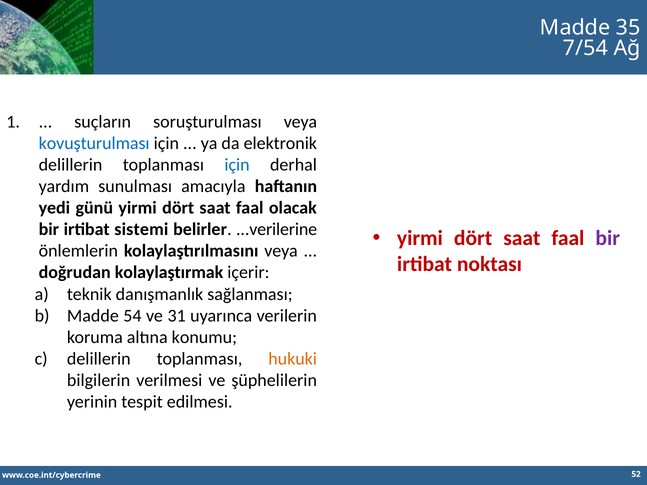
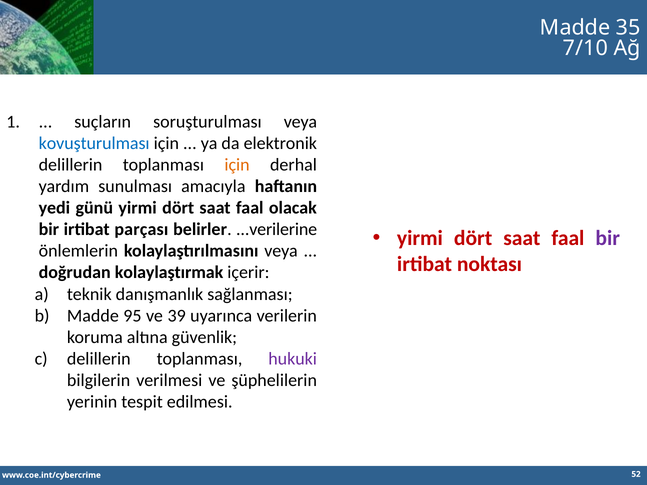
7/54: 7/54 -> 7/10 (585, 48)
için colour: blue -> orange (237, 165)
sistemi: sistemi -> parçası (141, 230)
54: 54 -> 95 (132, 316)
31: 31 -> 39 (177, 316)
konumu: konumu -> güvenlik (204, 337)
hukuki colour: orange -> purple (293, 359)
